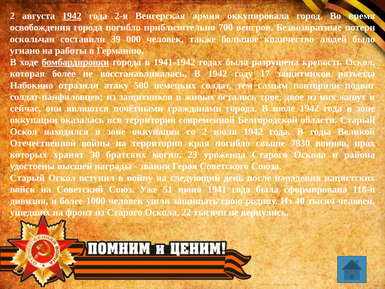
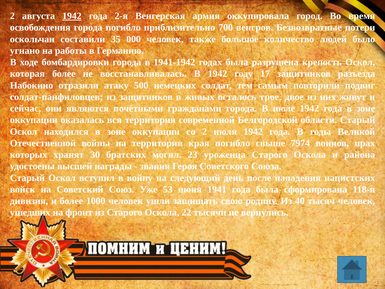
39: 39 -> 35 (116, 39)
бомбардировки underline: present -> none (75, 62)
7830: 7830 -> 7974 (300, 143)
51: 51 -> 53 (168, 189)
